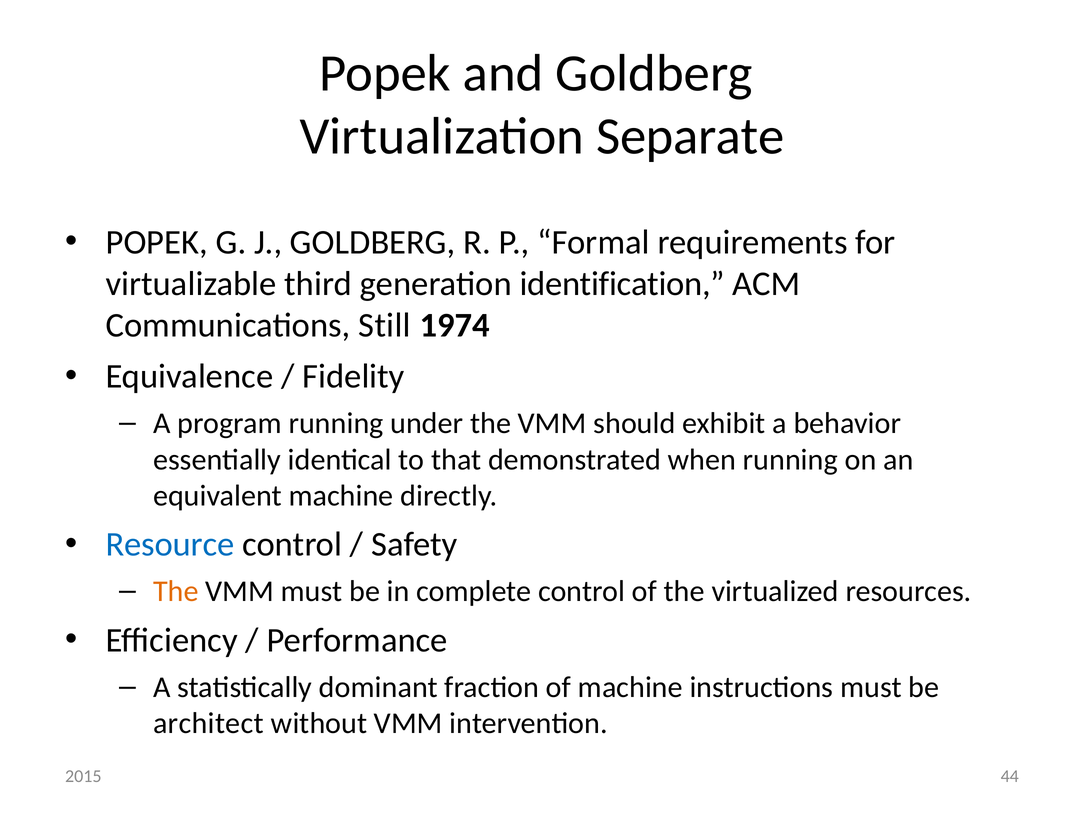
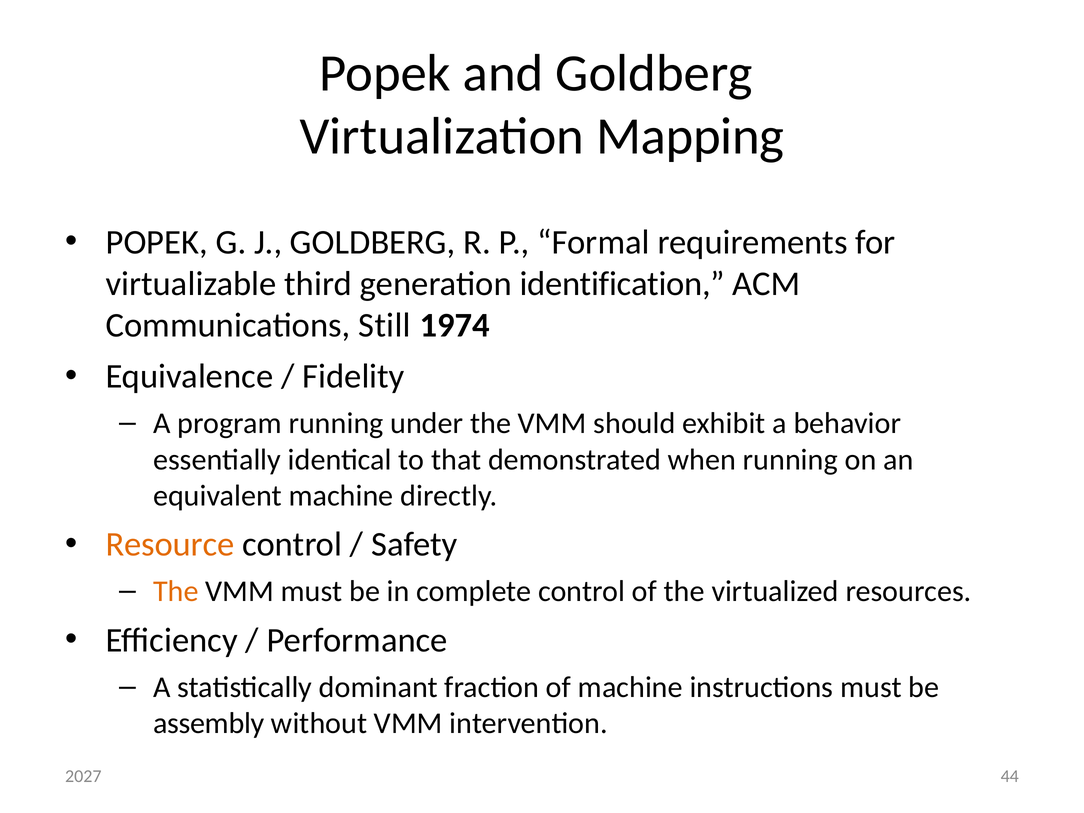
Separate: Separate -> Mapping (690, 137)
Resource colour: blue -> orange (170, 545)
architect: architect -> assembly (209, 723)
2015: 2015 -> 2027 (83, 776)
